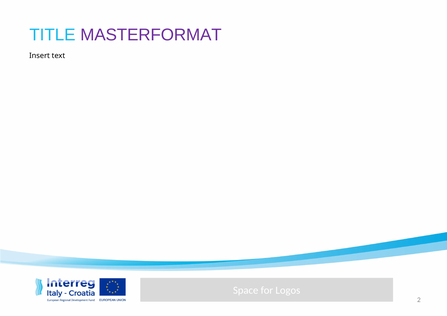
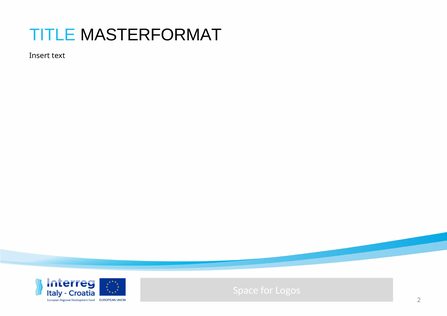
MASTERFORMAT colour: purple -> black (151, 35)
